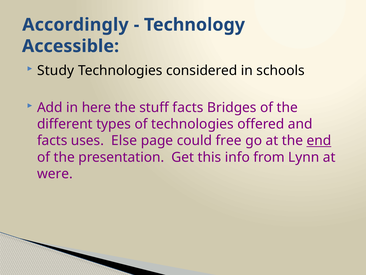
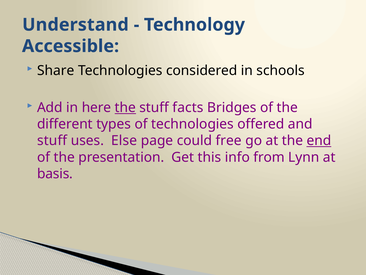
Accordingly: Accordingly -> Understand (75, 25)
Study: Study -> Share (56, 70)
the underline: none -> present (125, 107)
facts: facts -> stuff (52, 140)
were: were -> basis (55, 173)
